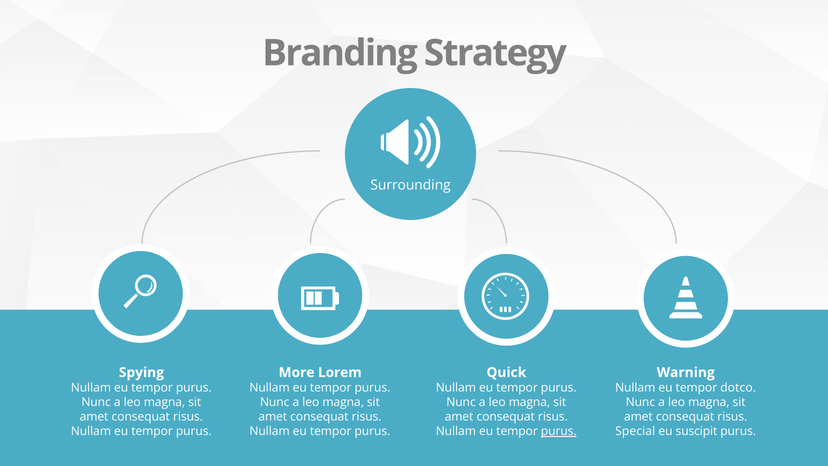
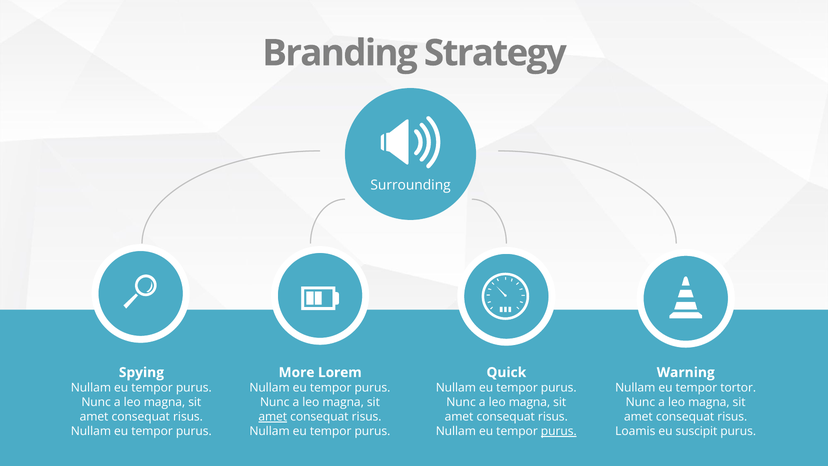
dotco: dotco -> tortor (738, 388)
amet underline: none -> present (273, 417)
Special: Special -> Loamis (635, 431)
